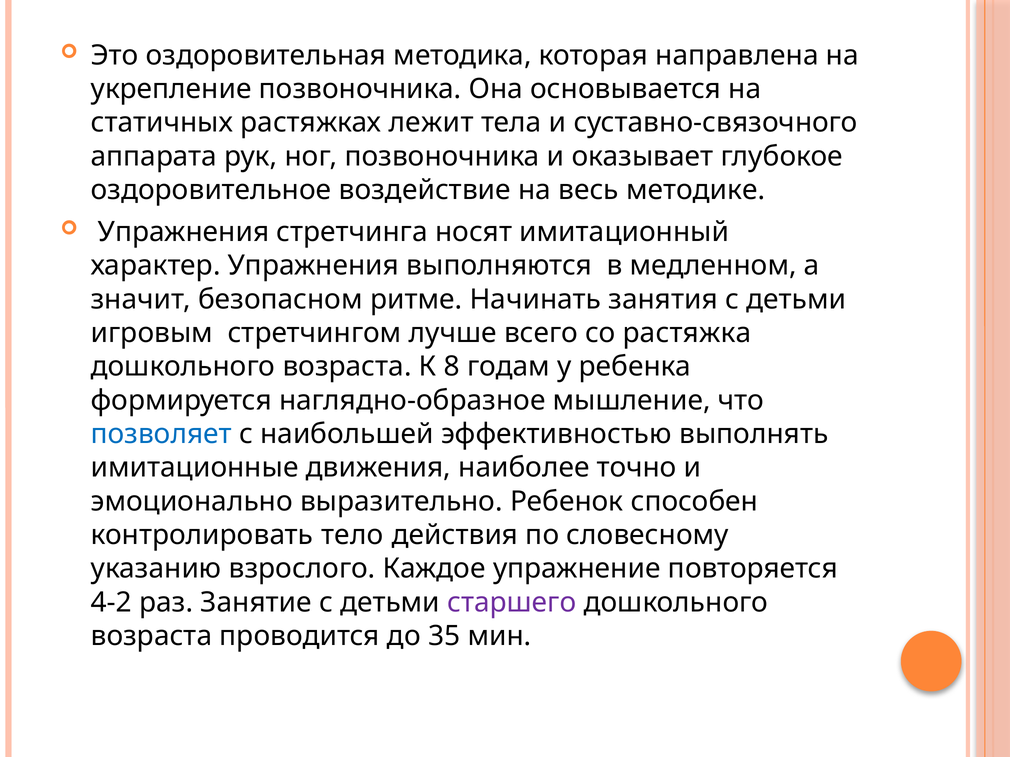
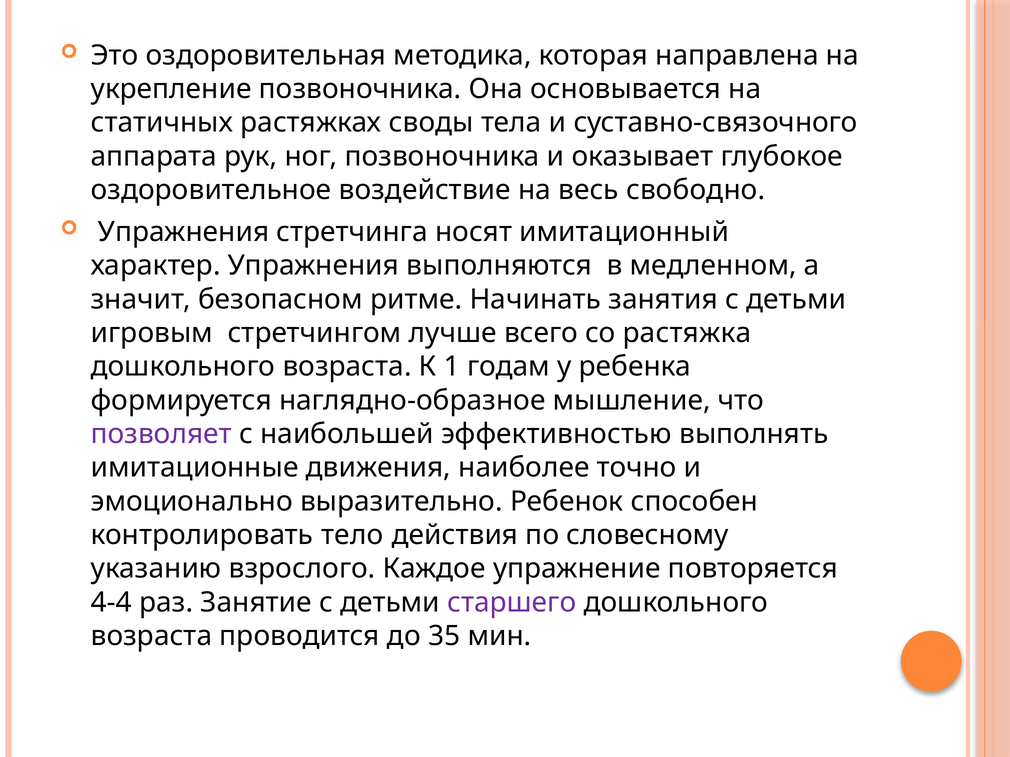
лежит: лежит -> своды (431, 123)
методике: методике -> свободно (696, 190)
8: 8 -> 1 (452, 367)
позволяет colour: blue -> purple (161, 434)
4-2: 4-2 -> 4-4 (111, 603)
